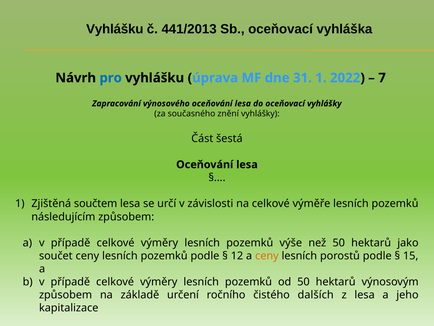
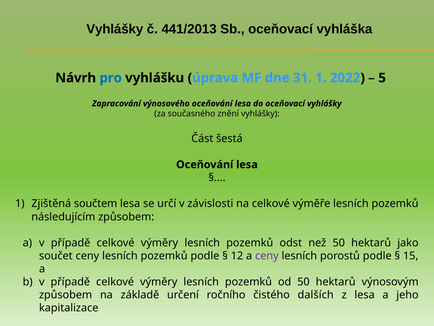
Vyhlášku: Vyhlášku -> Vyhlášky (115, 29)
7: 7 -> 5 (382, 78)
výše: výše -> odst (291, 242)
ceny colour: orange -> purple (267, 256)
